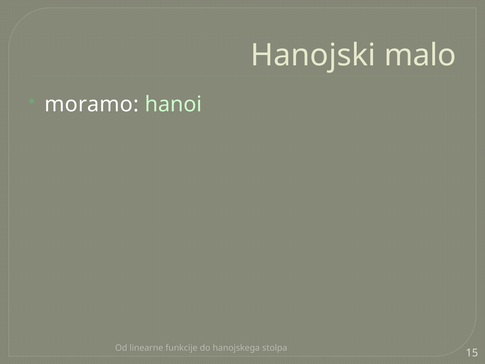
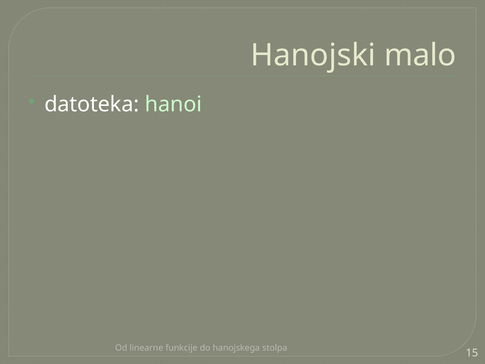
moramo: moramo -> datoteka (92, 104)
